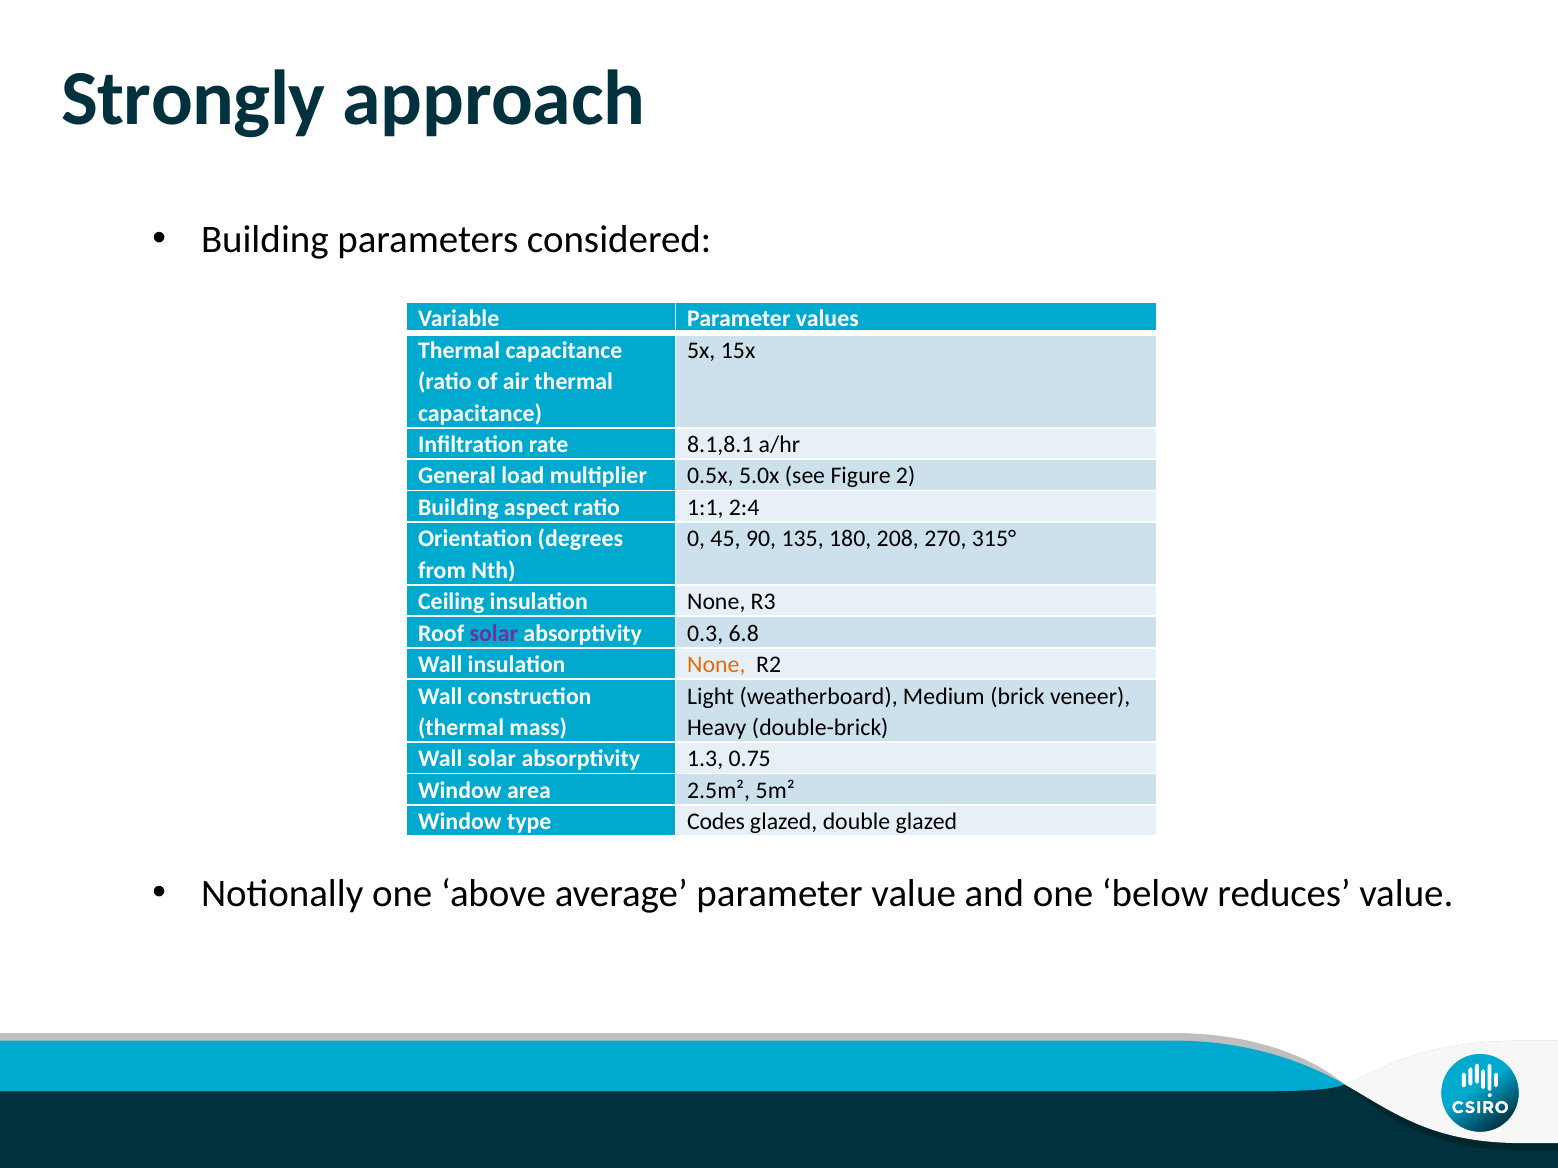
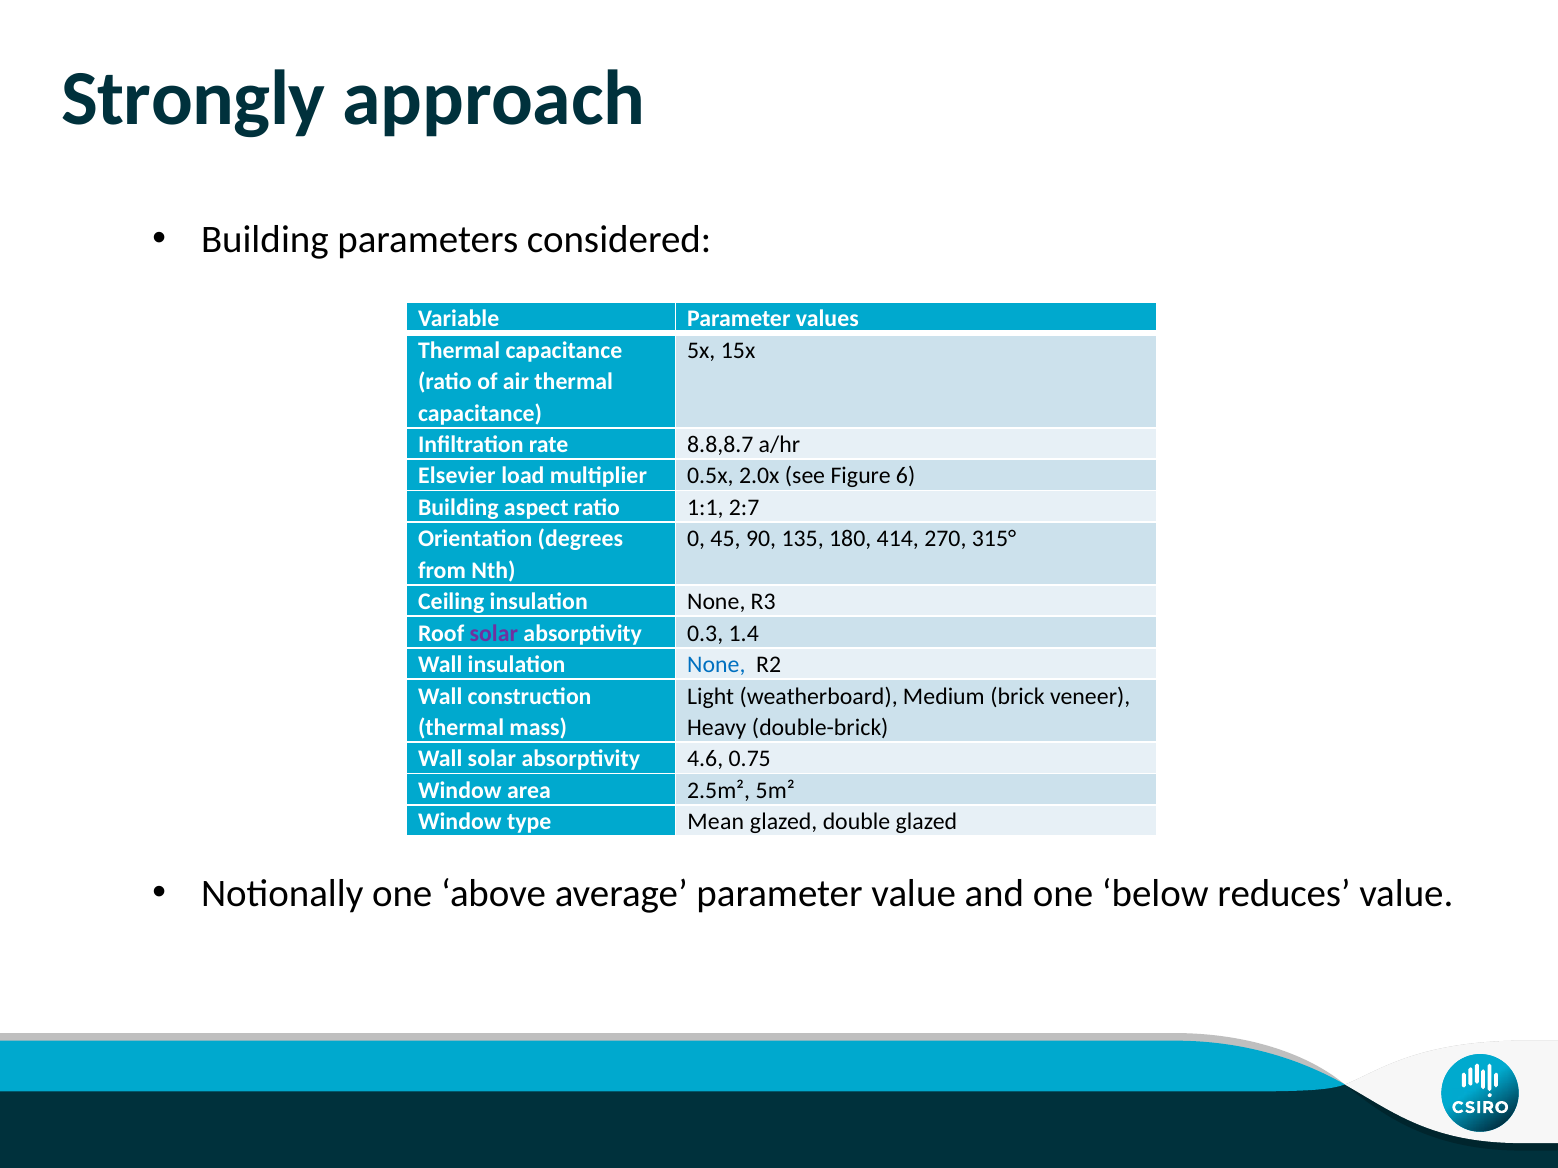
8.1,8.1: 8.1,8.1 -> 8.8,8.7 (720, 445)
General: General -> Elsevier (457, 476)
5.0x: 5.0x -> 2.0x (759, 476)
2: 2 -> 6 (906, 476)
2:4: 2:4 -> 2:7 (744, 508)
208: 208 -> 414 (898, 539)
6.8: 6.8 -> 1.4 (744, 634)
None colour: orange -> blue (716, 665)
1.3: 1.3 -> 4.6 (705, 759)
Codes: Codes -> Mean (716, 822)
